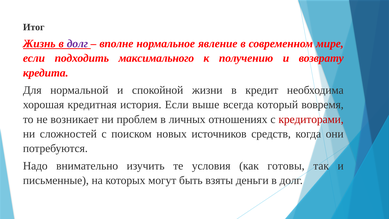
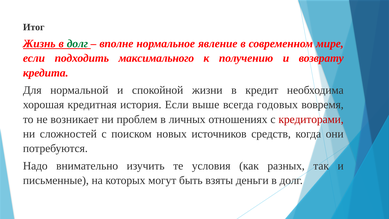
долг colour: purple -> green (77, 44)
который: который -> годовых (277, 105)
готовы: готовы -> разных (286, 166)
